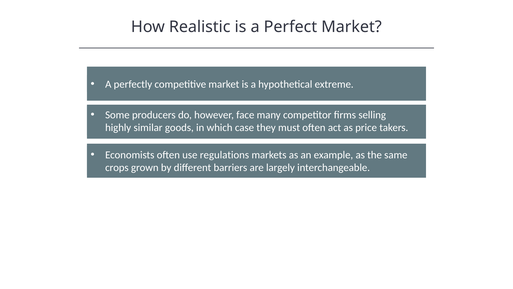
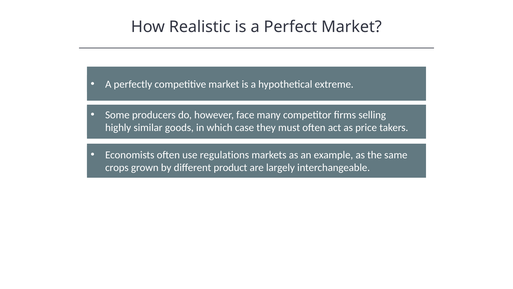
barriers: barriers -> product (230, 167)
